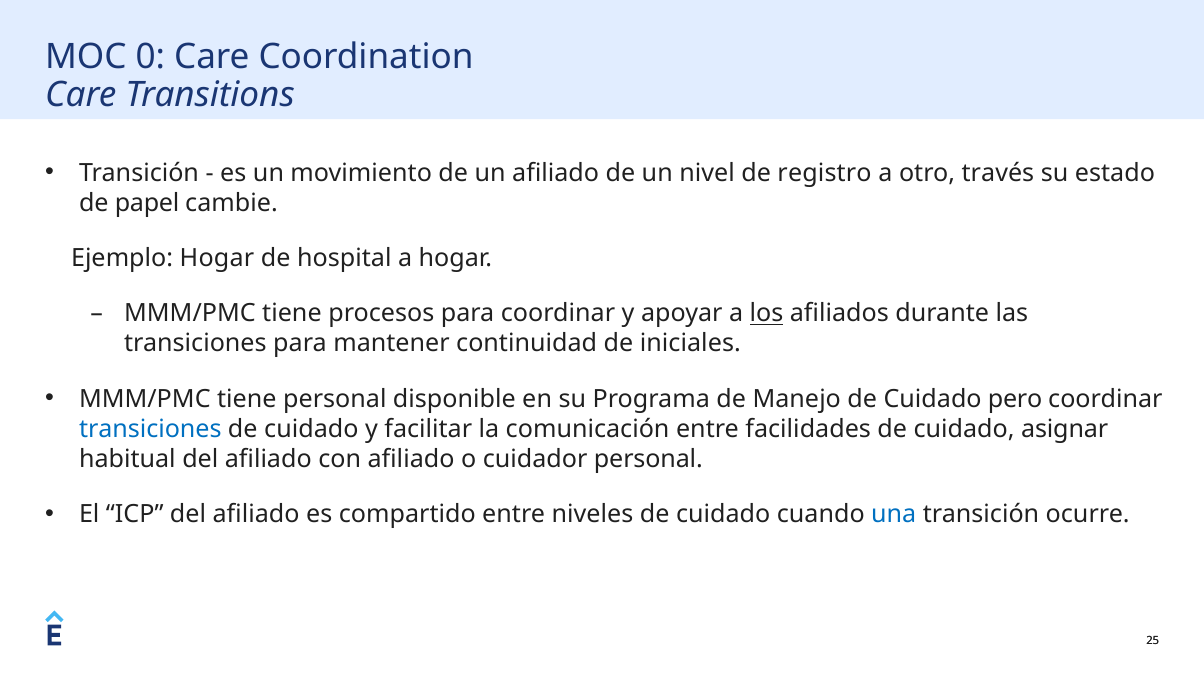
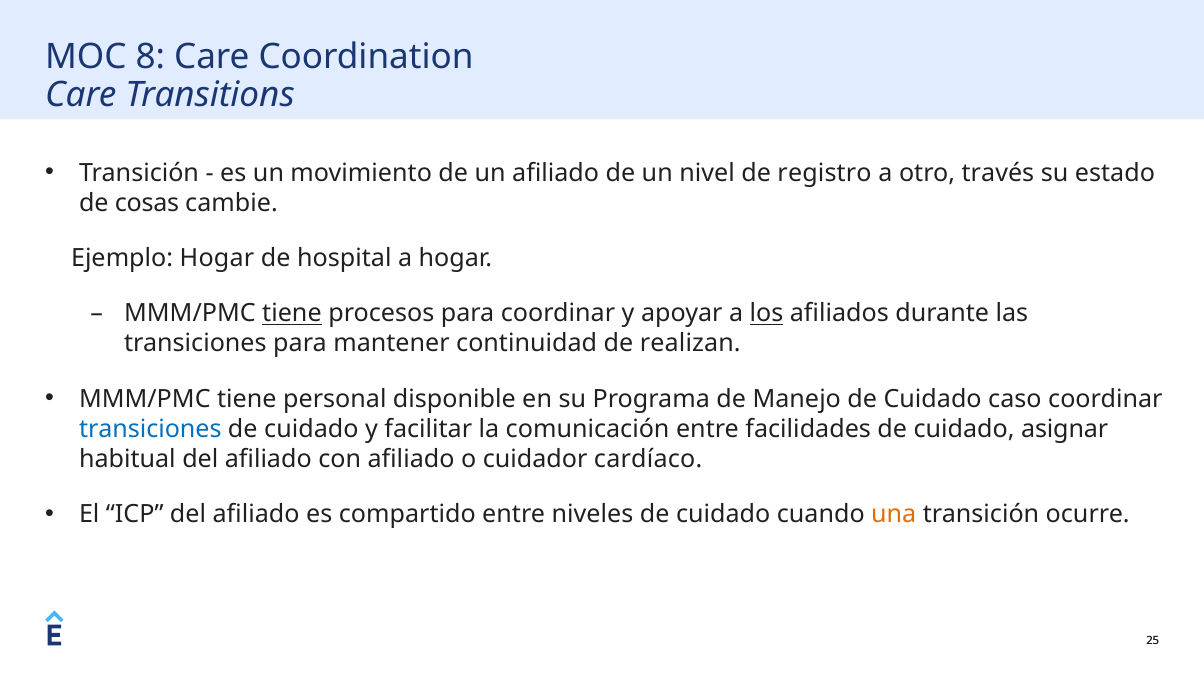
0: 0 -> 8 (150, 57)
papel: papel -> cosas (147, 203)
tiene underline: none -> present (292, 314)
iniciales: iniciales -> realizan (690, 344)
pero: pero -> caso (1015, 399)
cuidador personal: personal -> cardíaco (648, 459)
una colour: blue -> orange (894, 514)
